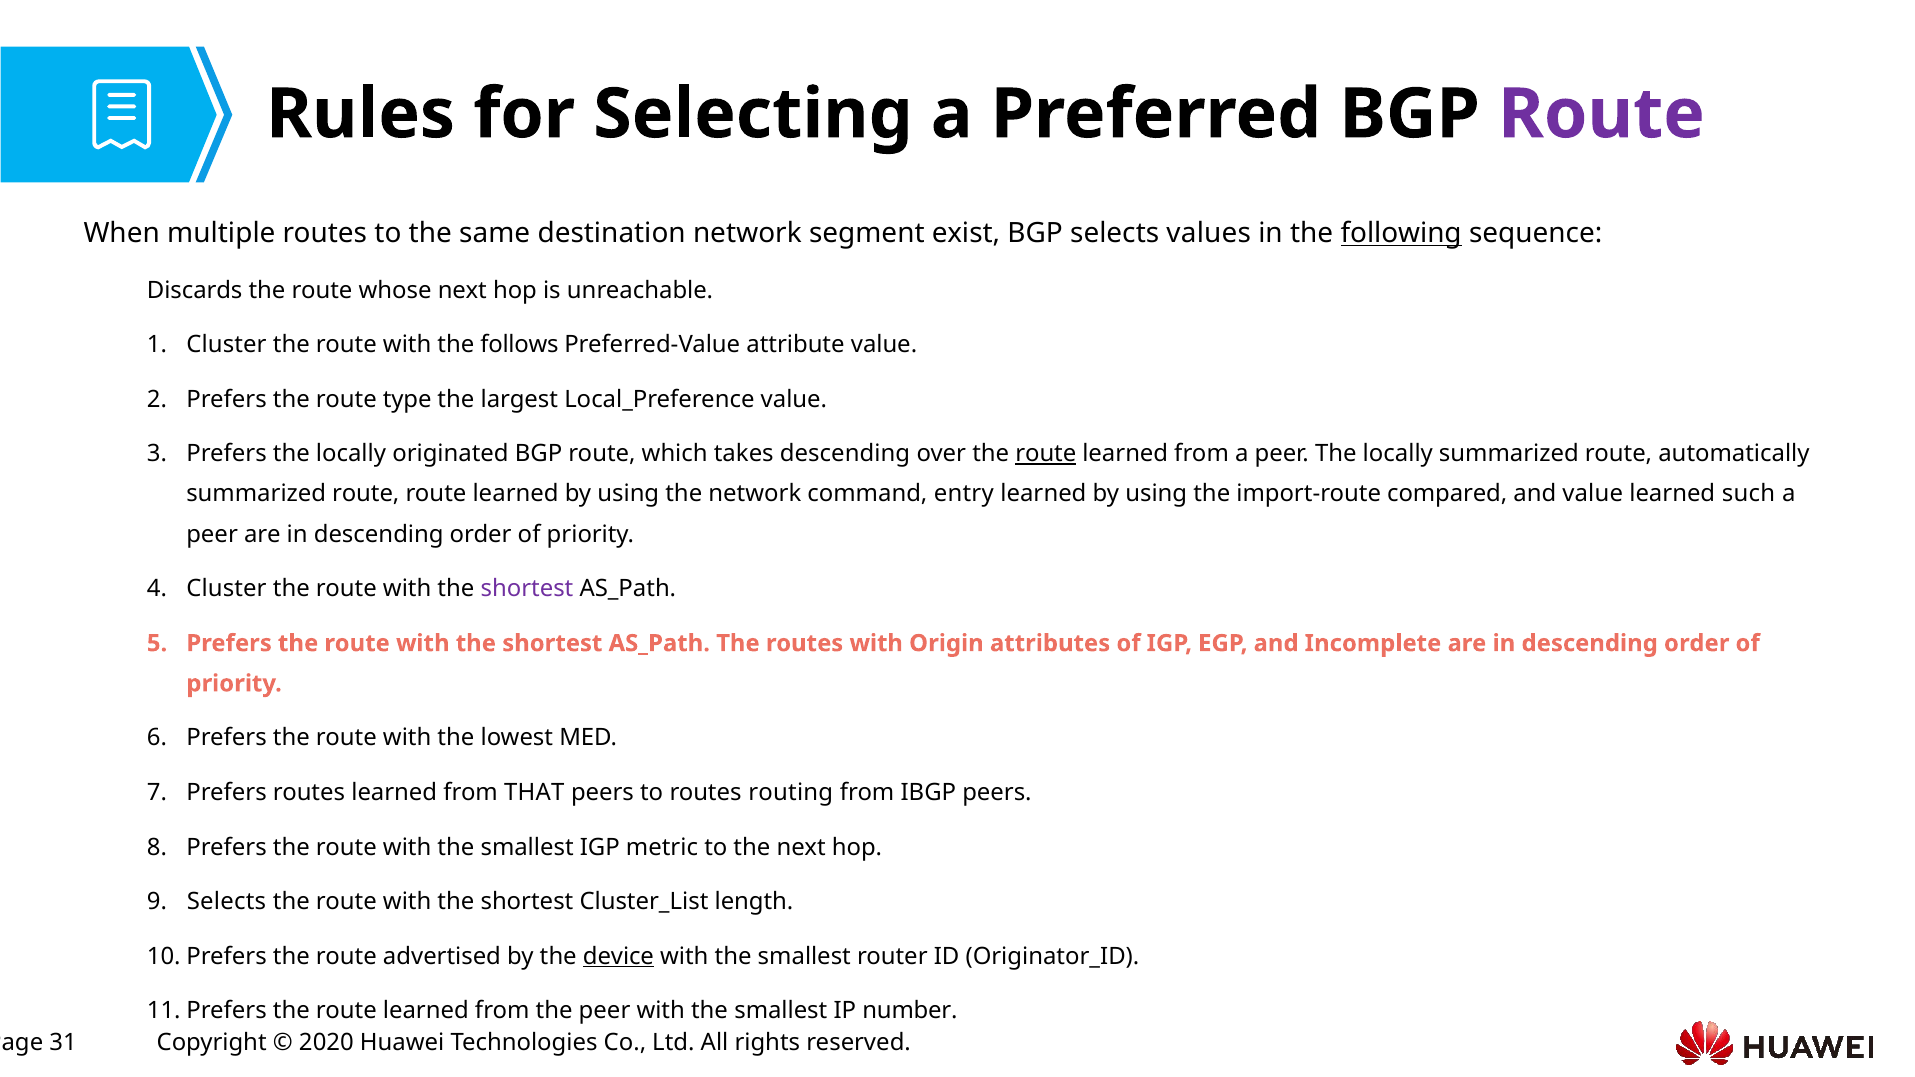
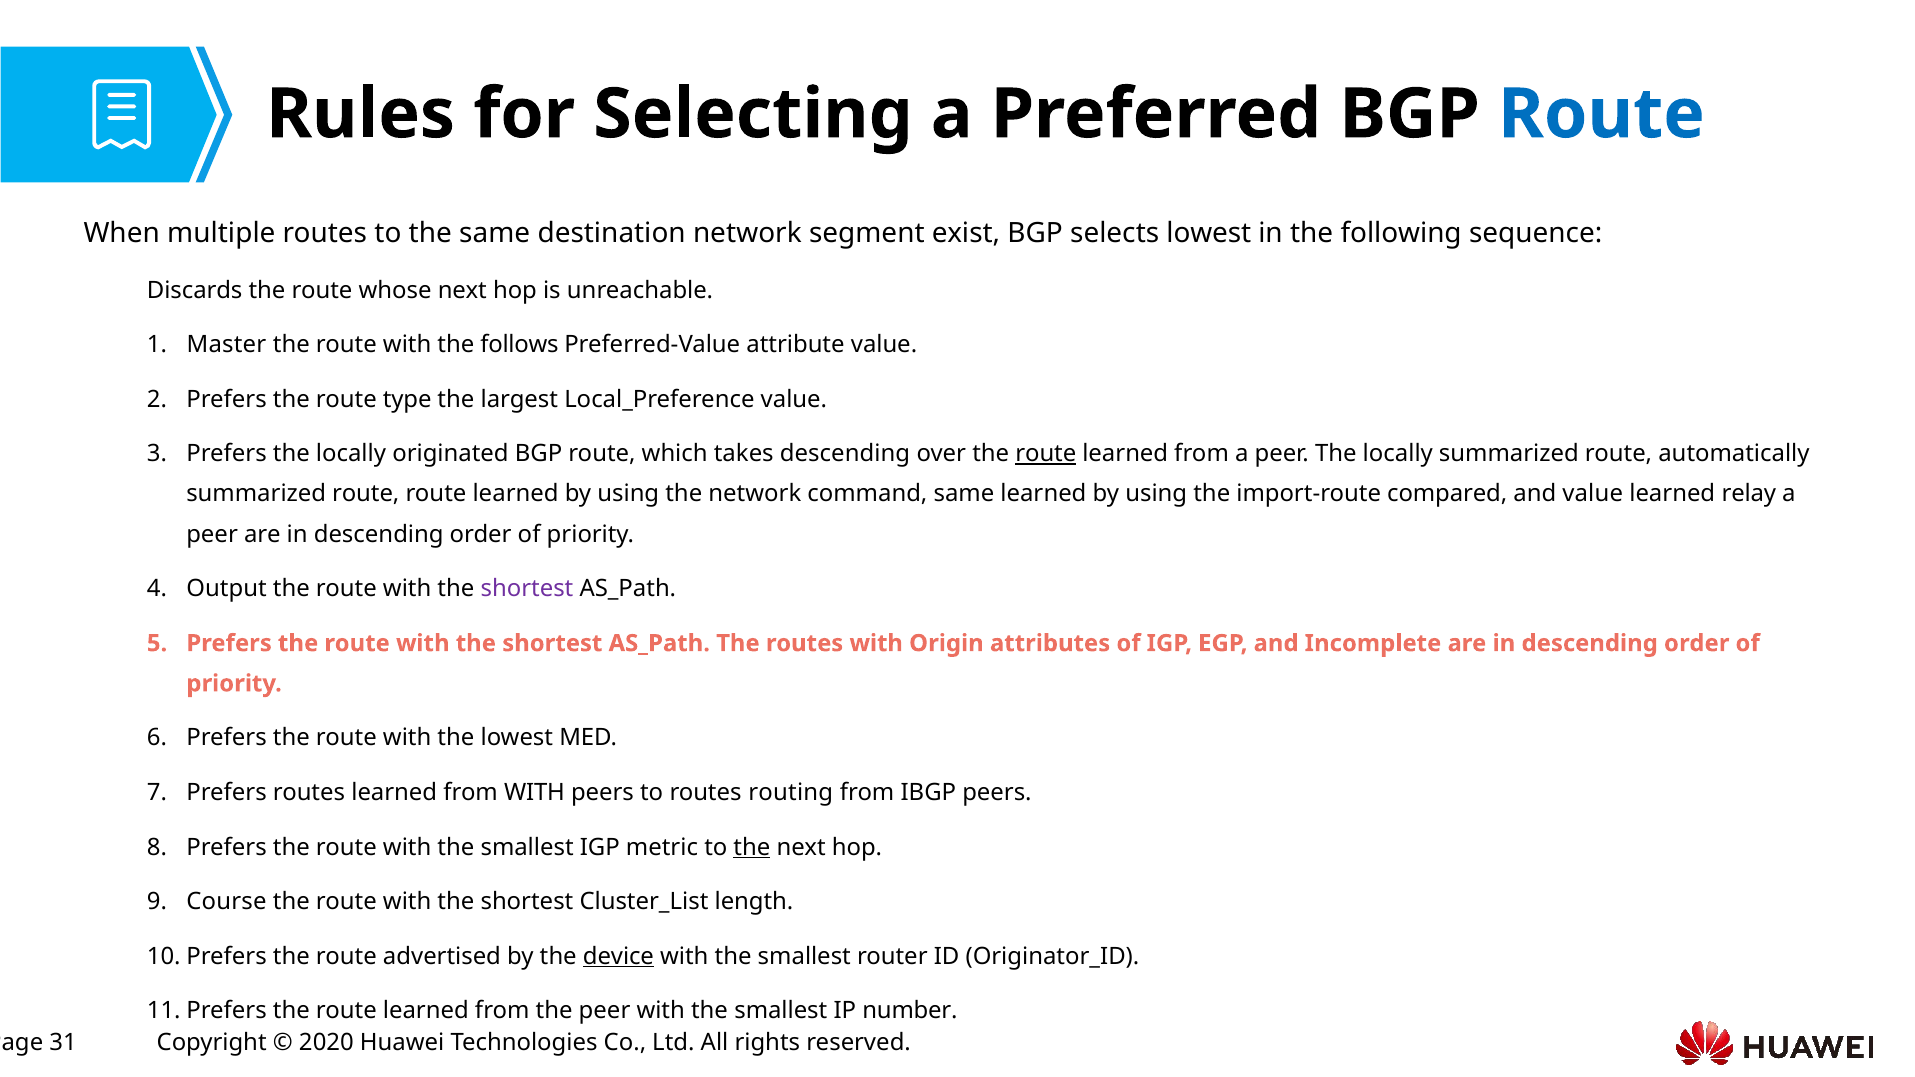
Route colour: purple -> blue (1602, 114)
selects values: values -> lowest (1209, 234)
following underline: present -> none (1401, 234)
Cluster: Cluster -> Master (226, 345)
command entry: entry -> same (964, 494)
such: such -> relay (1749, 494)
Cluster: Cluster -> Output (227, 589)
from THAT: THAT -> WITH (535, 793)
the underline: none -> present (752, 847)
Selects: Selects -> Course (226, 902)
